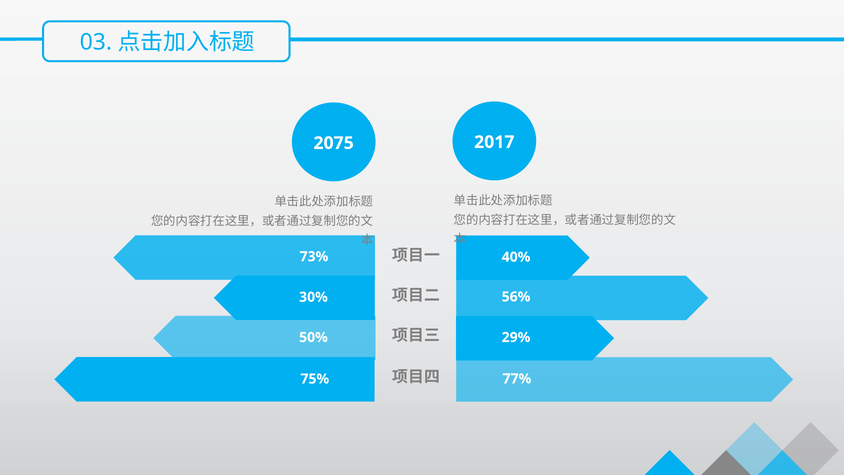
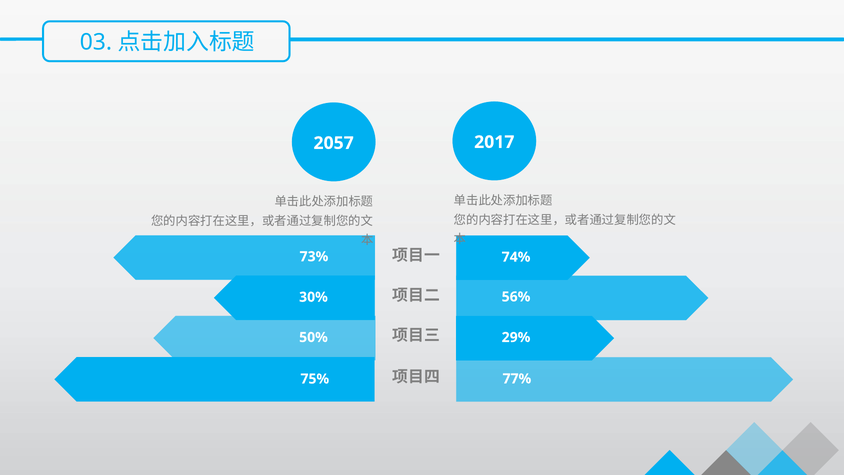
2075: 2075 -> 2057 (334, 143)
40%: 40% -> 74% (516, 257)
